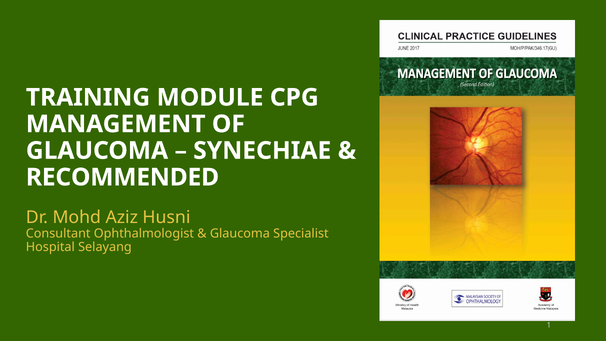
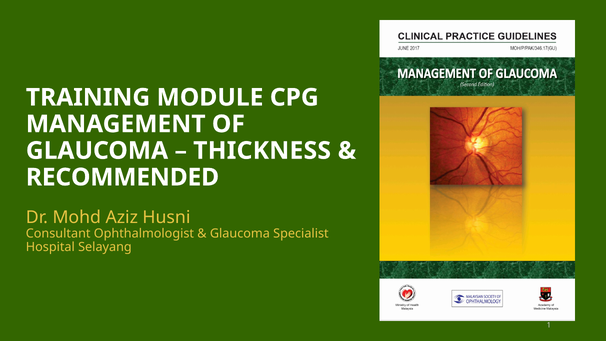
SYNECHIAE: SYNECHIAE -> THICKNESS (262, 151)
